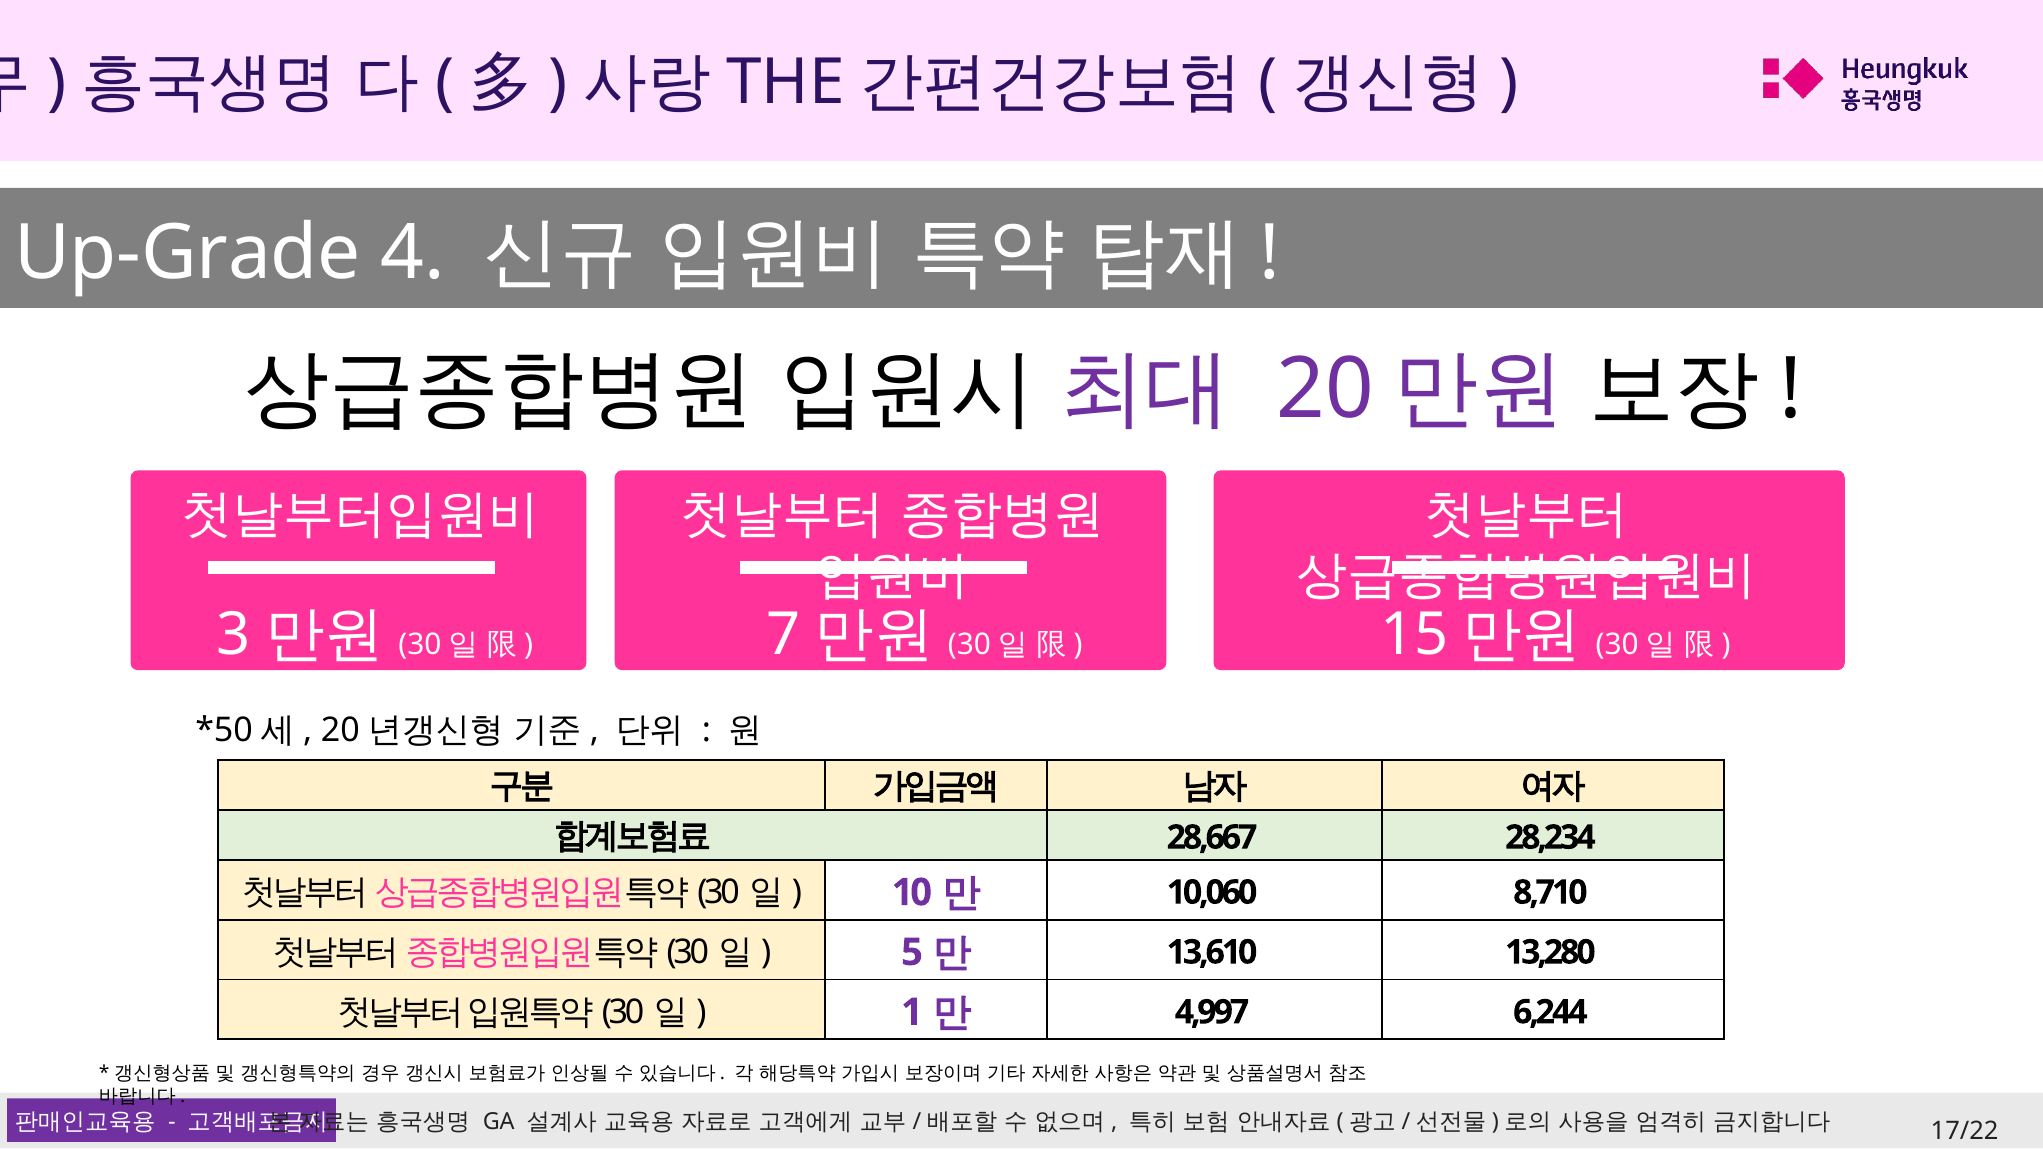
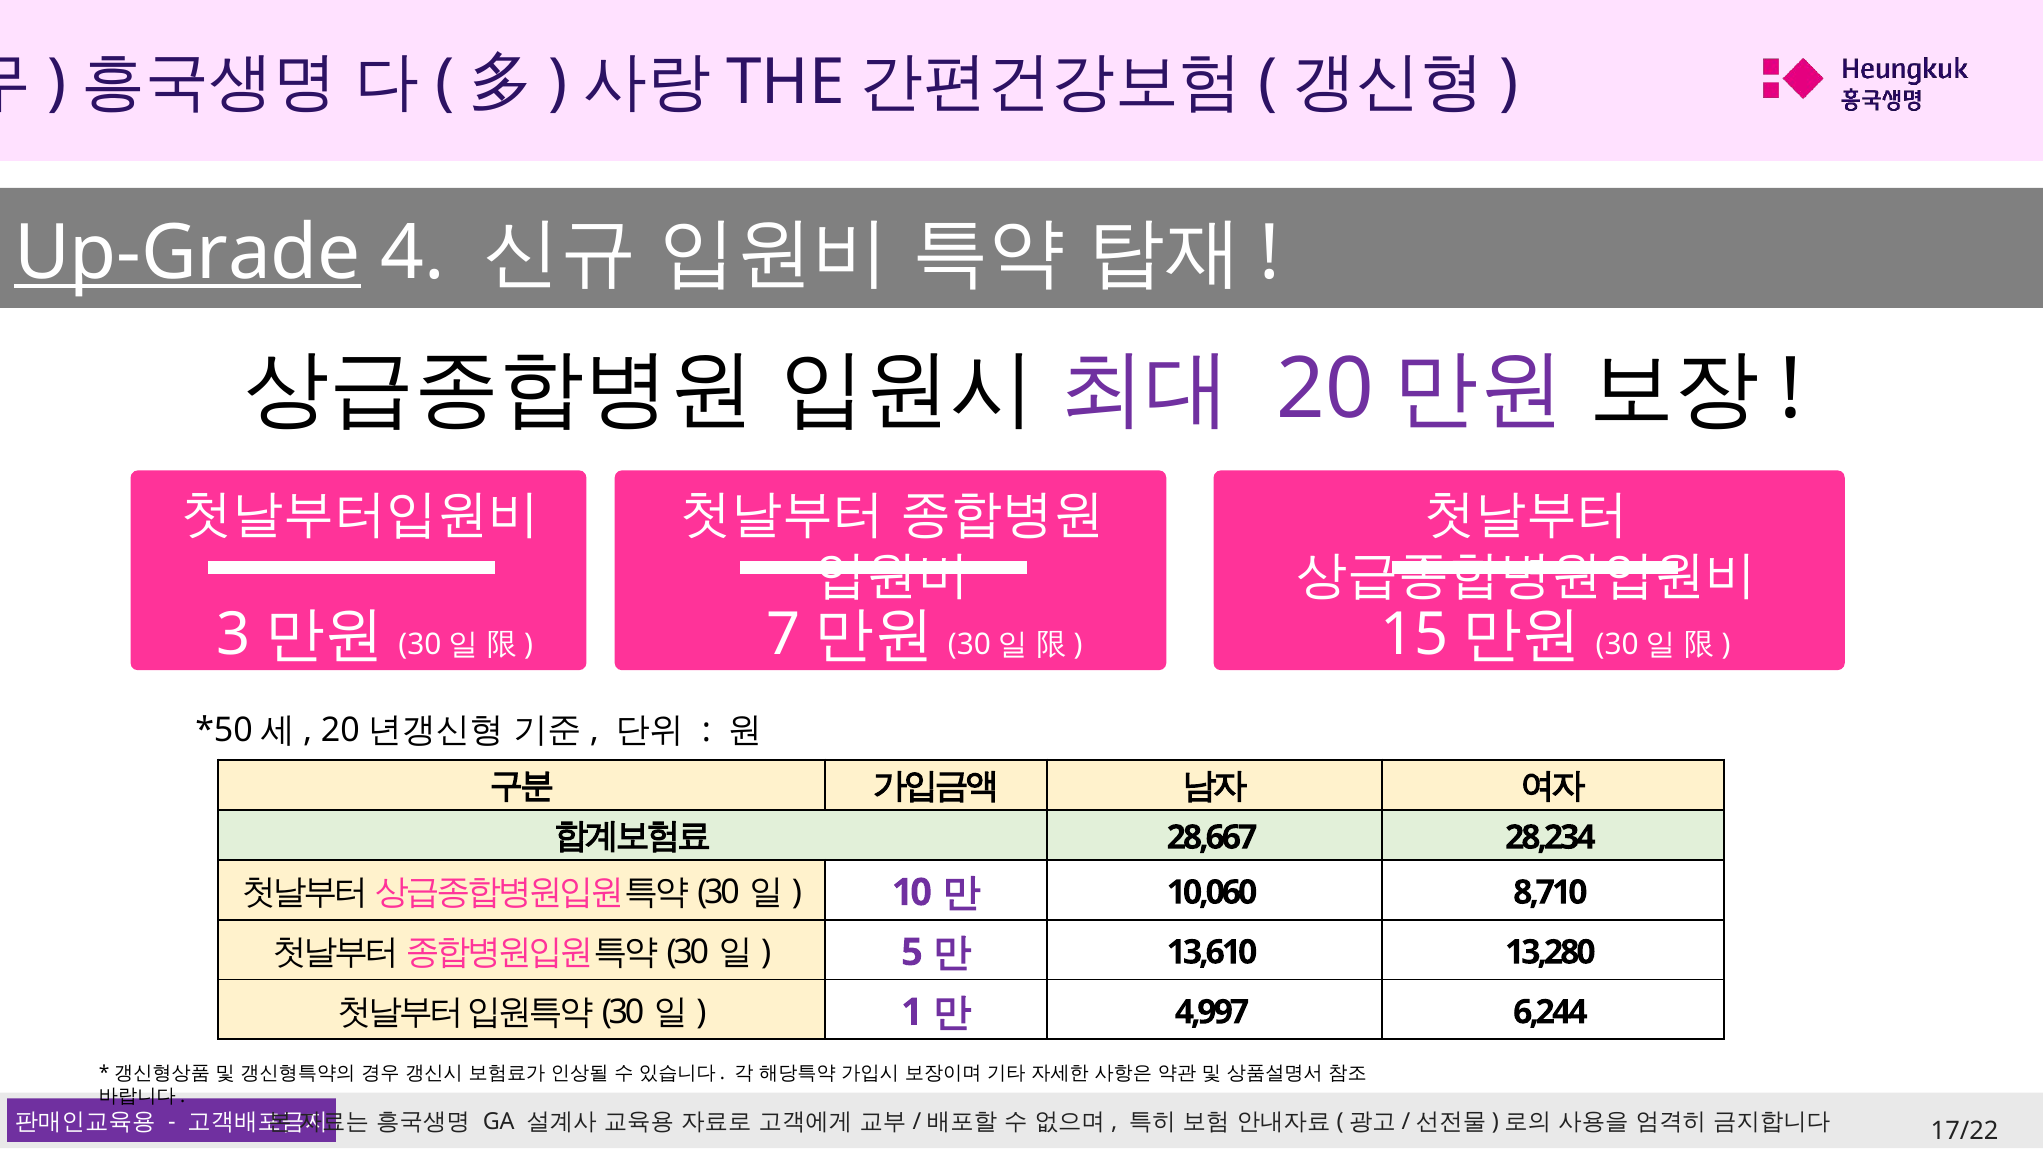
Up-Grade underline: none -> present (188, 253)
